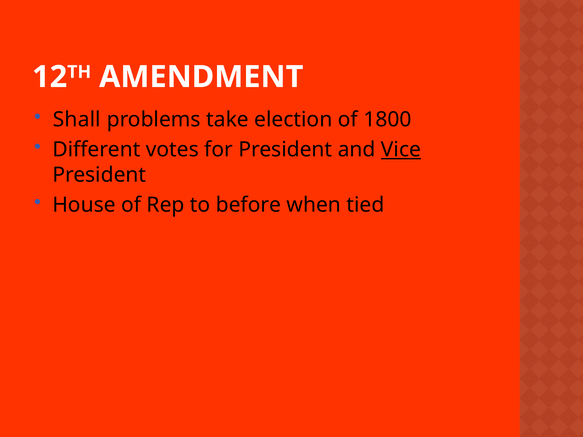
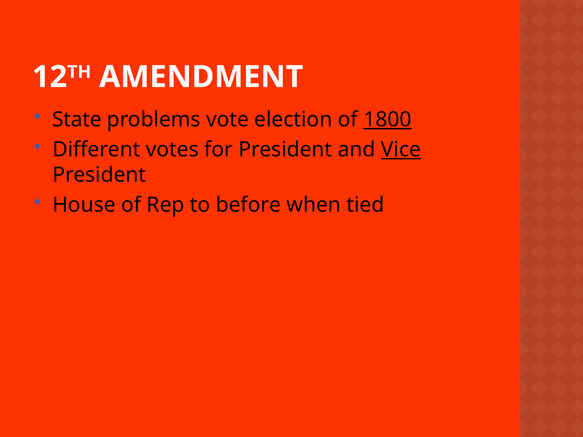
Shall: Shall -> State (77, 120)
take: take -> vote (228, 120)
1800 underline: none -> present (387, 120)
